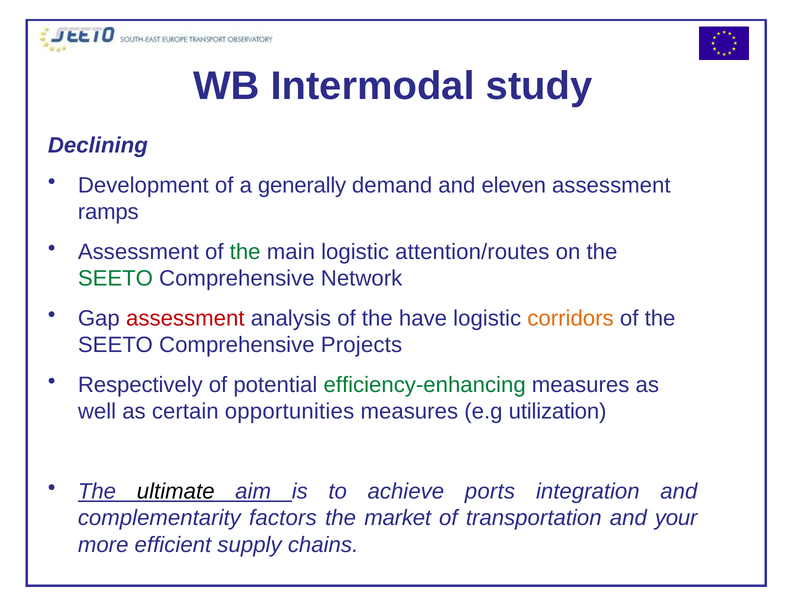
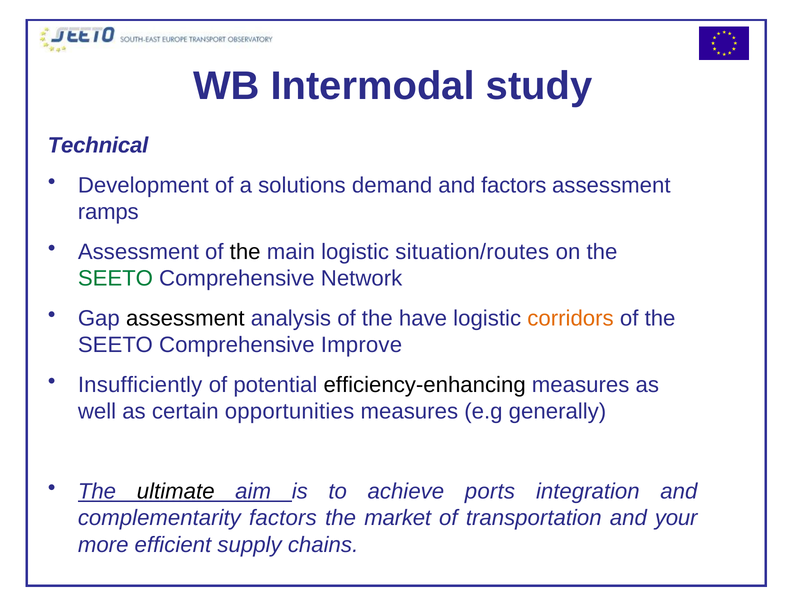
Declining: Declining -> Technical (98, 145)
generally: generally -> solutions (302, 185)
and eleven: eleven -> factors (514, 185)
the colour: green -> black (245, 252)
attention/routes: attention/routes -> situation/routes (472, 252)
assessment colour: red -> black (185, 319)
Projects: Projects -> Improve (361, 345)
Respectively: Respectively -> Insufficiently (140, 385)
efficiency-enhancing colour: green -> black (425, 385)
utilization: utilization -> generally (557, 412)
